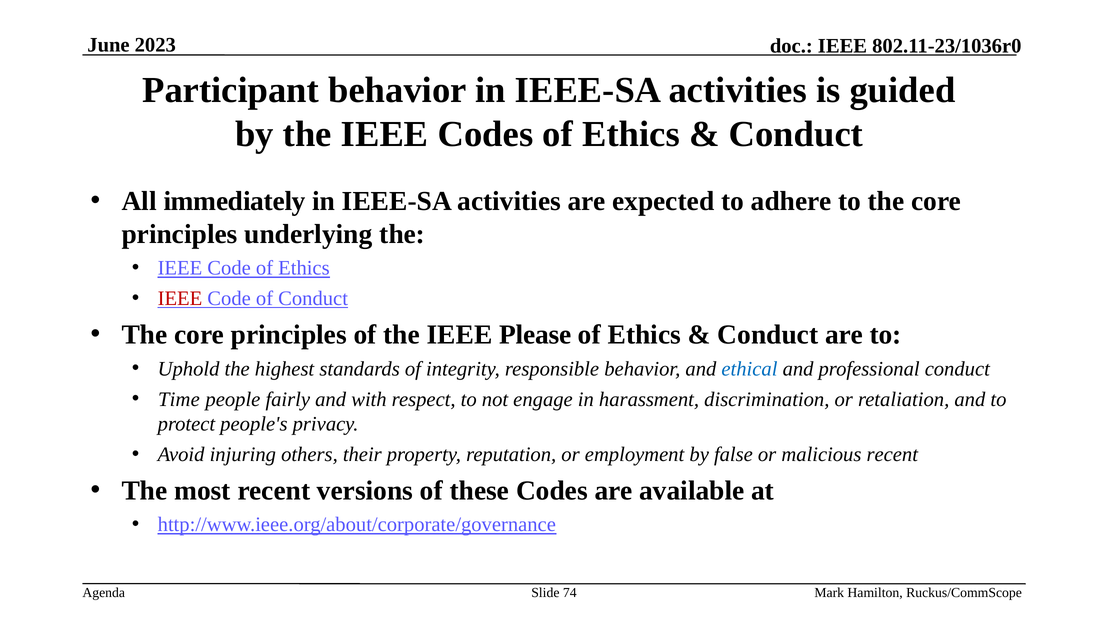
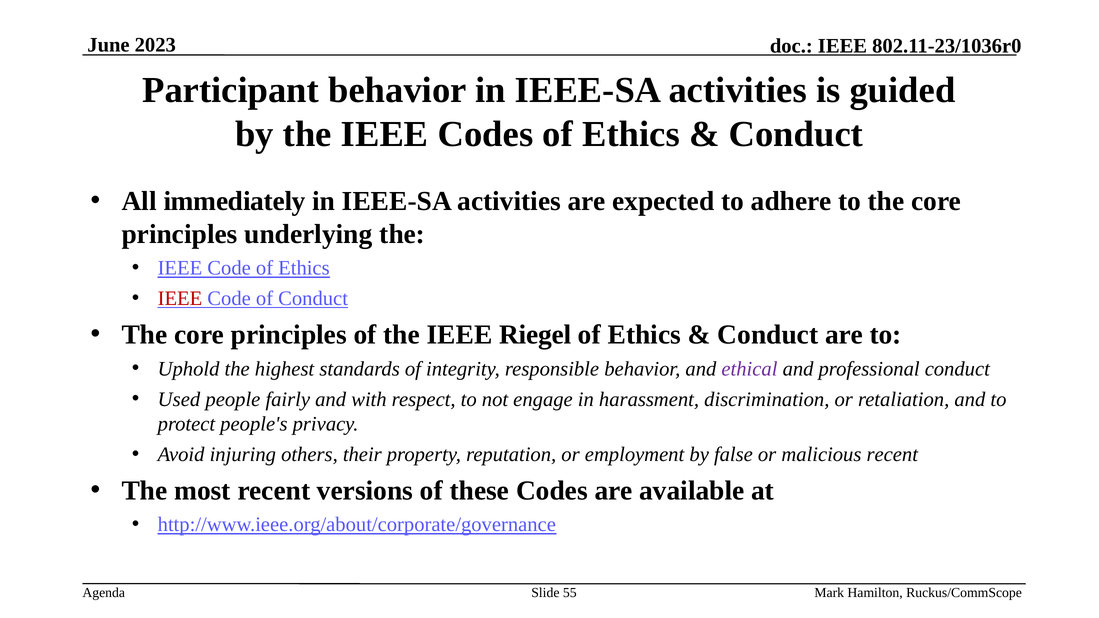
Please: Please -> Riegel (535, 335)
ethical colour: blue -> purple (749, 369)
Time: Time -> Used (179, 399)
74: 74 -> 55 (570, 593)
